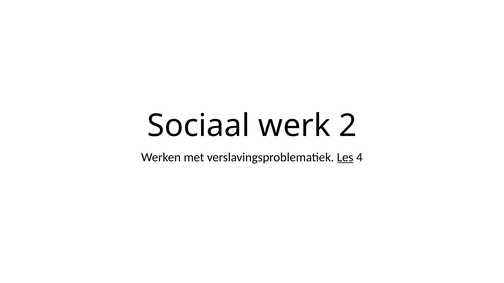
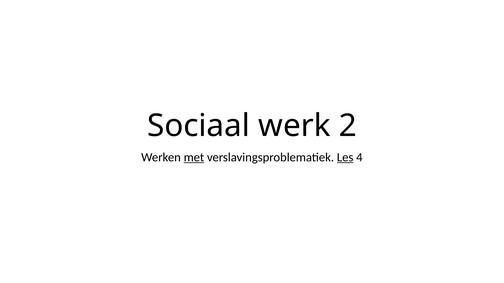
met underline: none -> present (194, 158)
